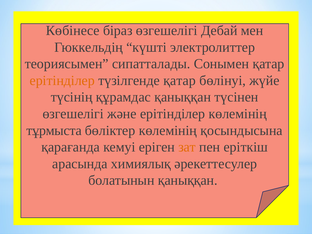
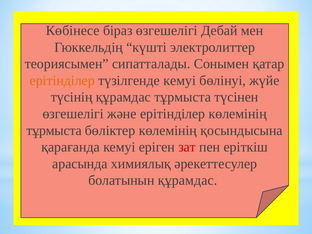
түзілгенде қатар: қатар -> кемуі (180, 80)
құрамдас қаныққан: қаныққан -> тұрмыста (183, 97)
зат colour: orange -> red (187, 147)
болатынын қаныққан: қаныққан -> құрамдас (188, 180)
